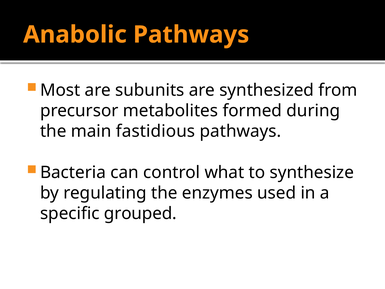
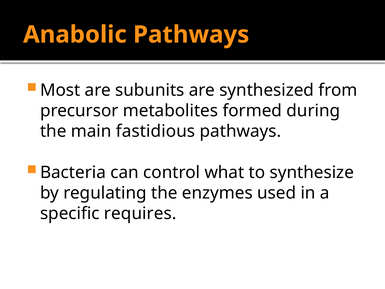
grouped: grouped -> requires (140, 213)
